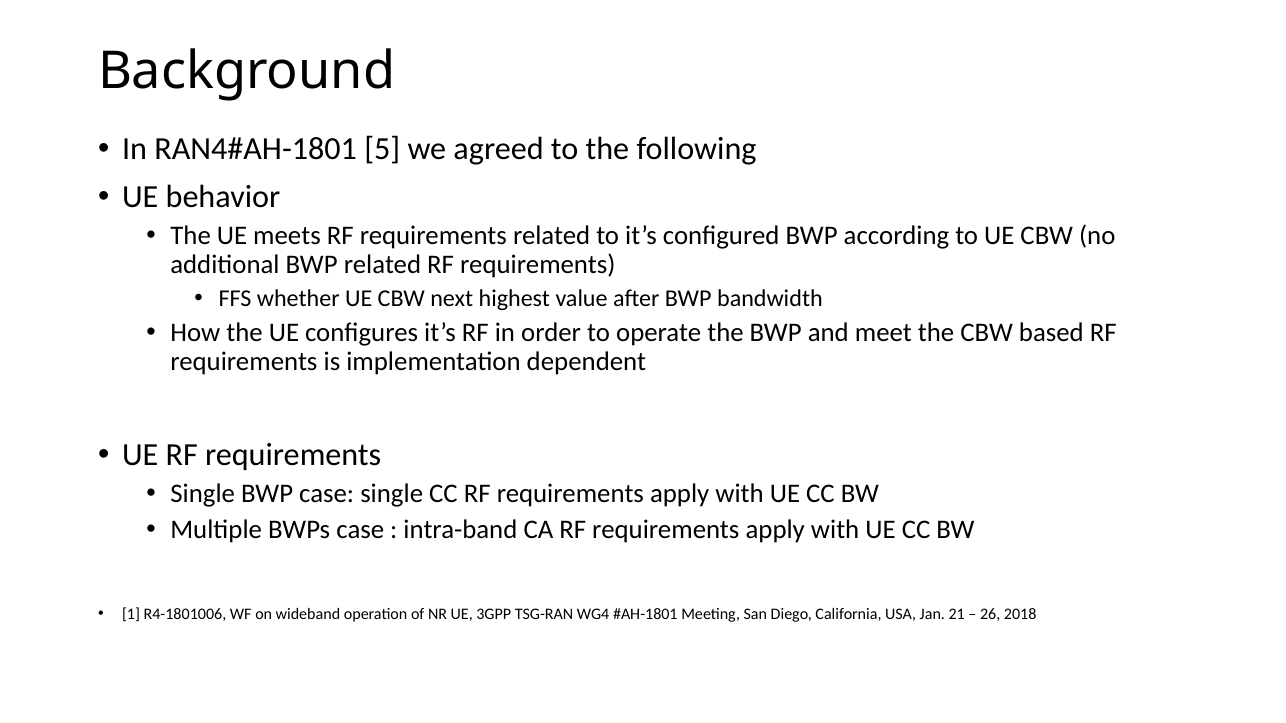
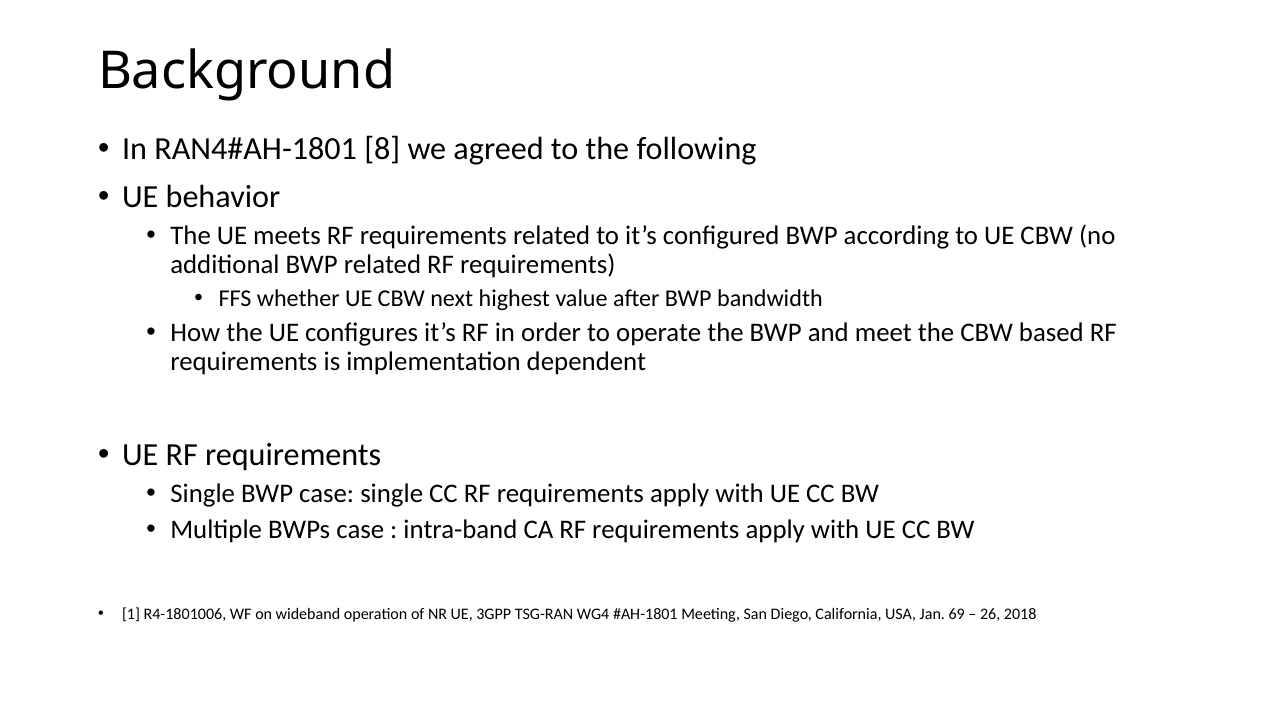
5: 5 -> 8 (382, 149)
21: 21 -> 69 (957, 614)
